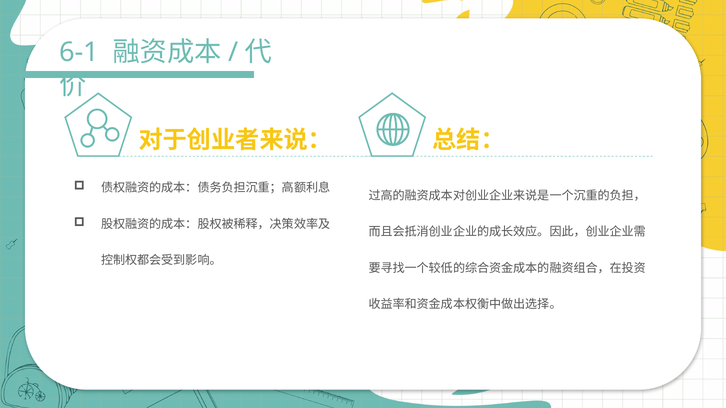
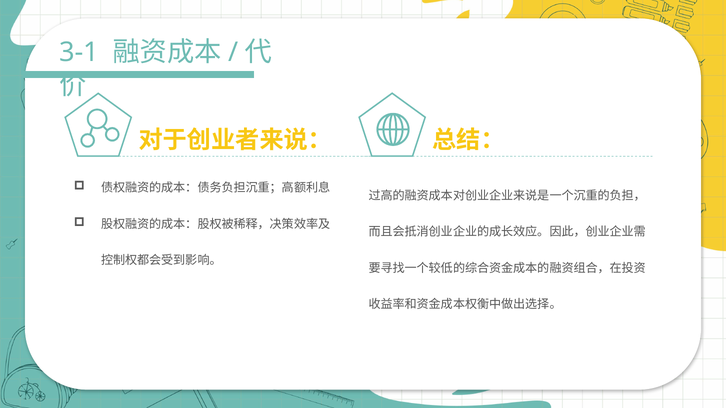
6-1: 6-1 -> 3-1 (79, 53)
